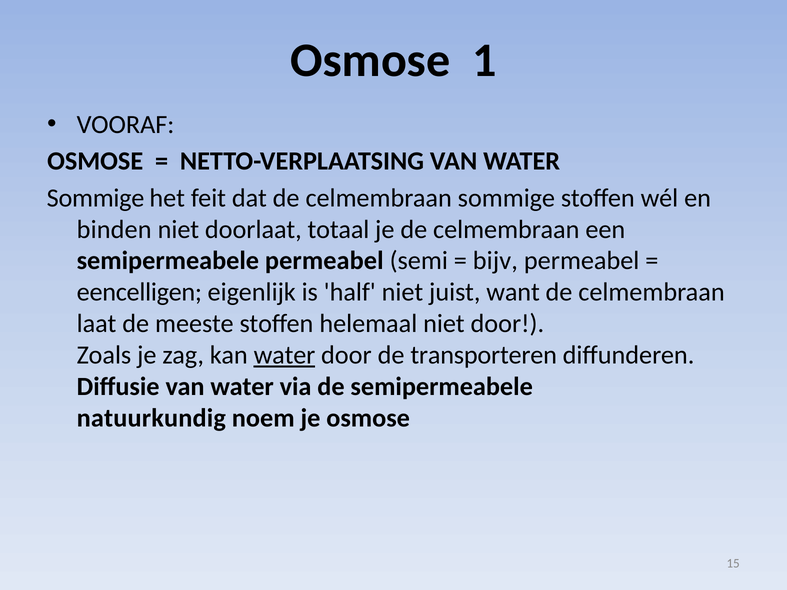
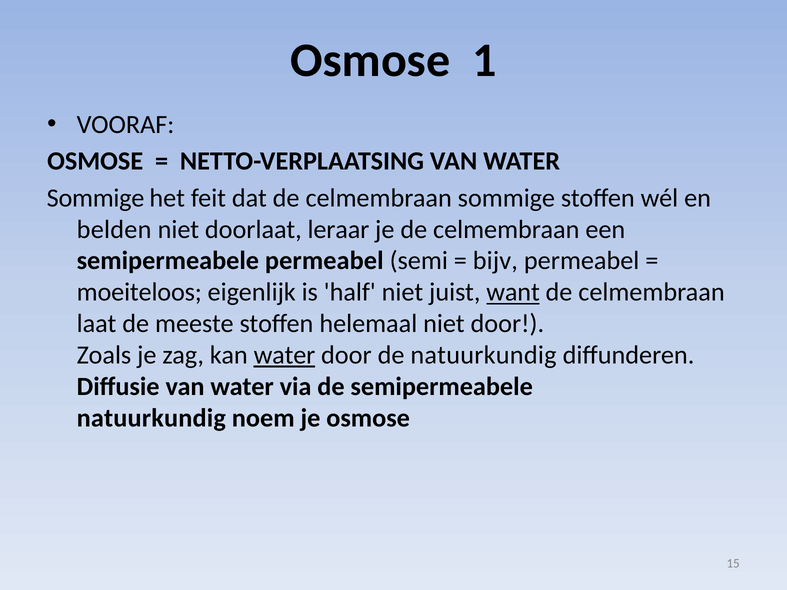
binden: binden -> belden (114, 229)
totaal: totaal -> leraar (338, 229)
eencelligen: eencelligen -> moeiteloos (139, 292)
want underline: none -> present (513, 292)
de transporteren: transporteren -> natuurkundig (483, 355)
